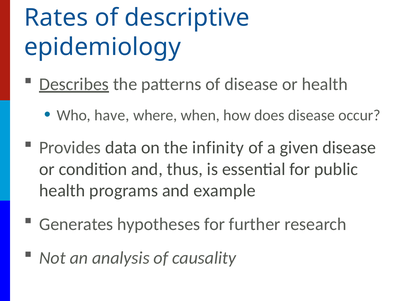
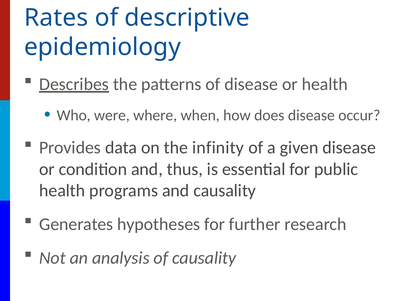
have: have -> were (112, 115)
and example: example -> causality (225, 190)
